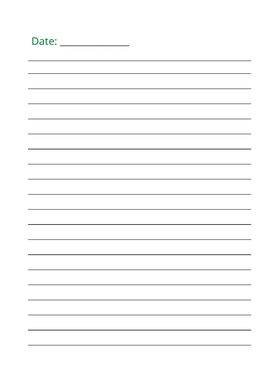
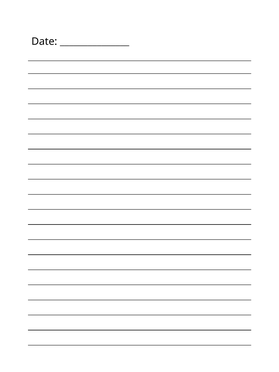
Date colour: green -> black (44, 42)
